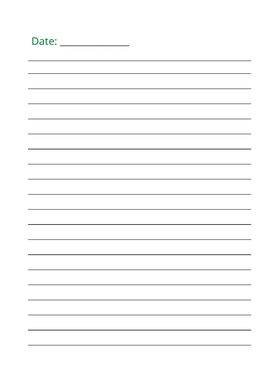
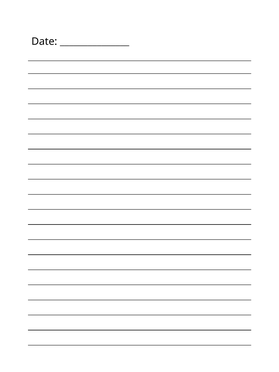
Date colour: green -> black (44, 42)
